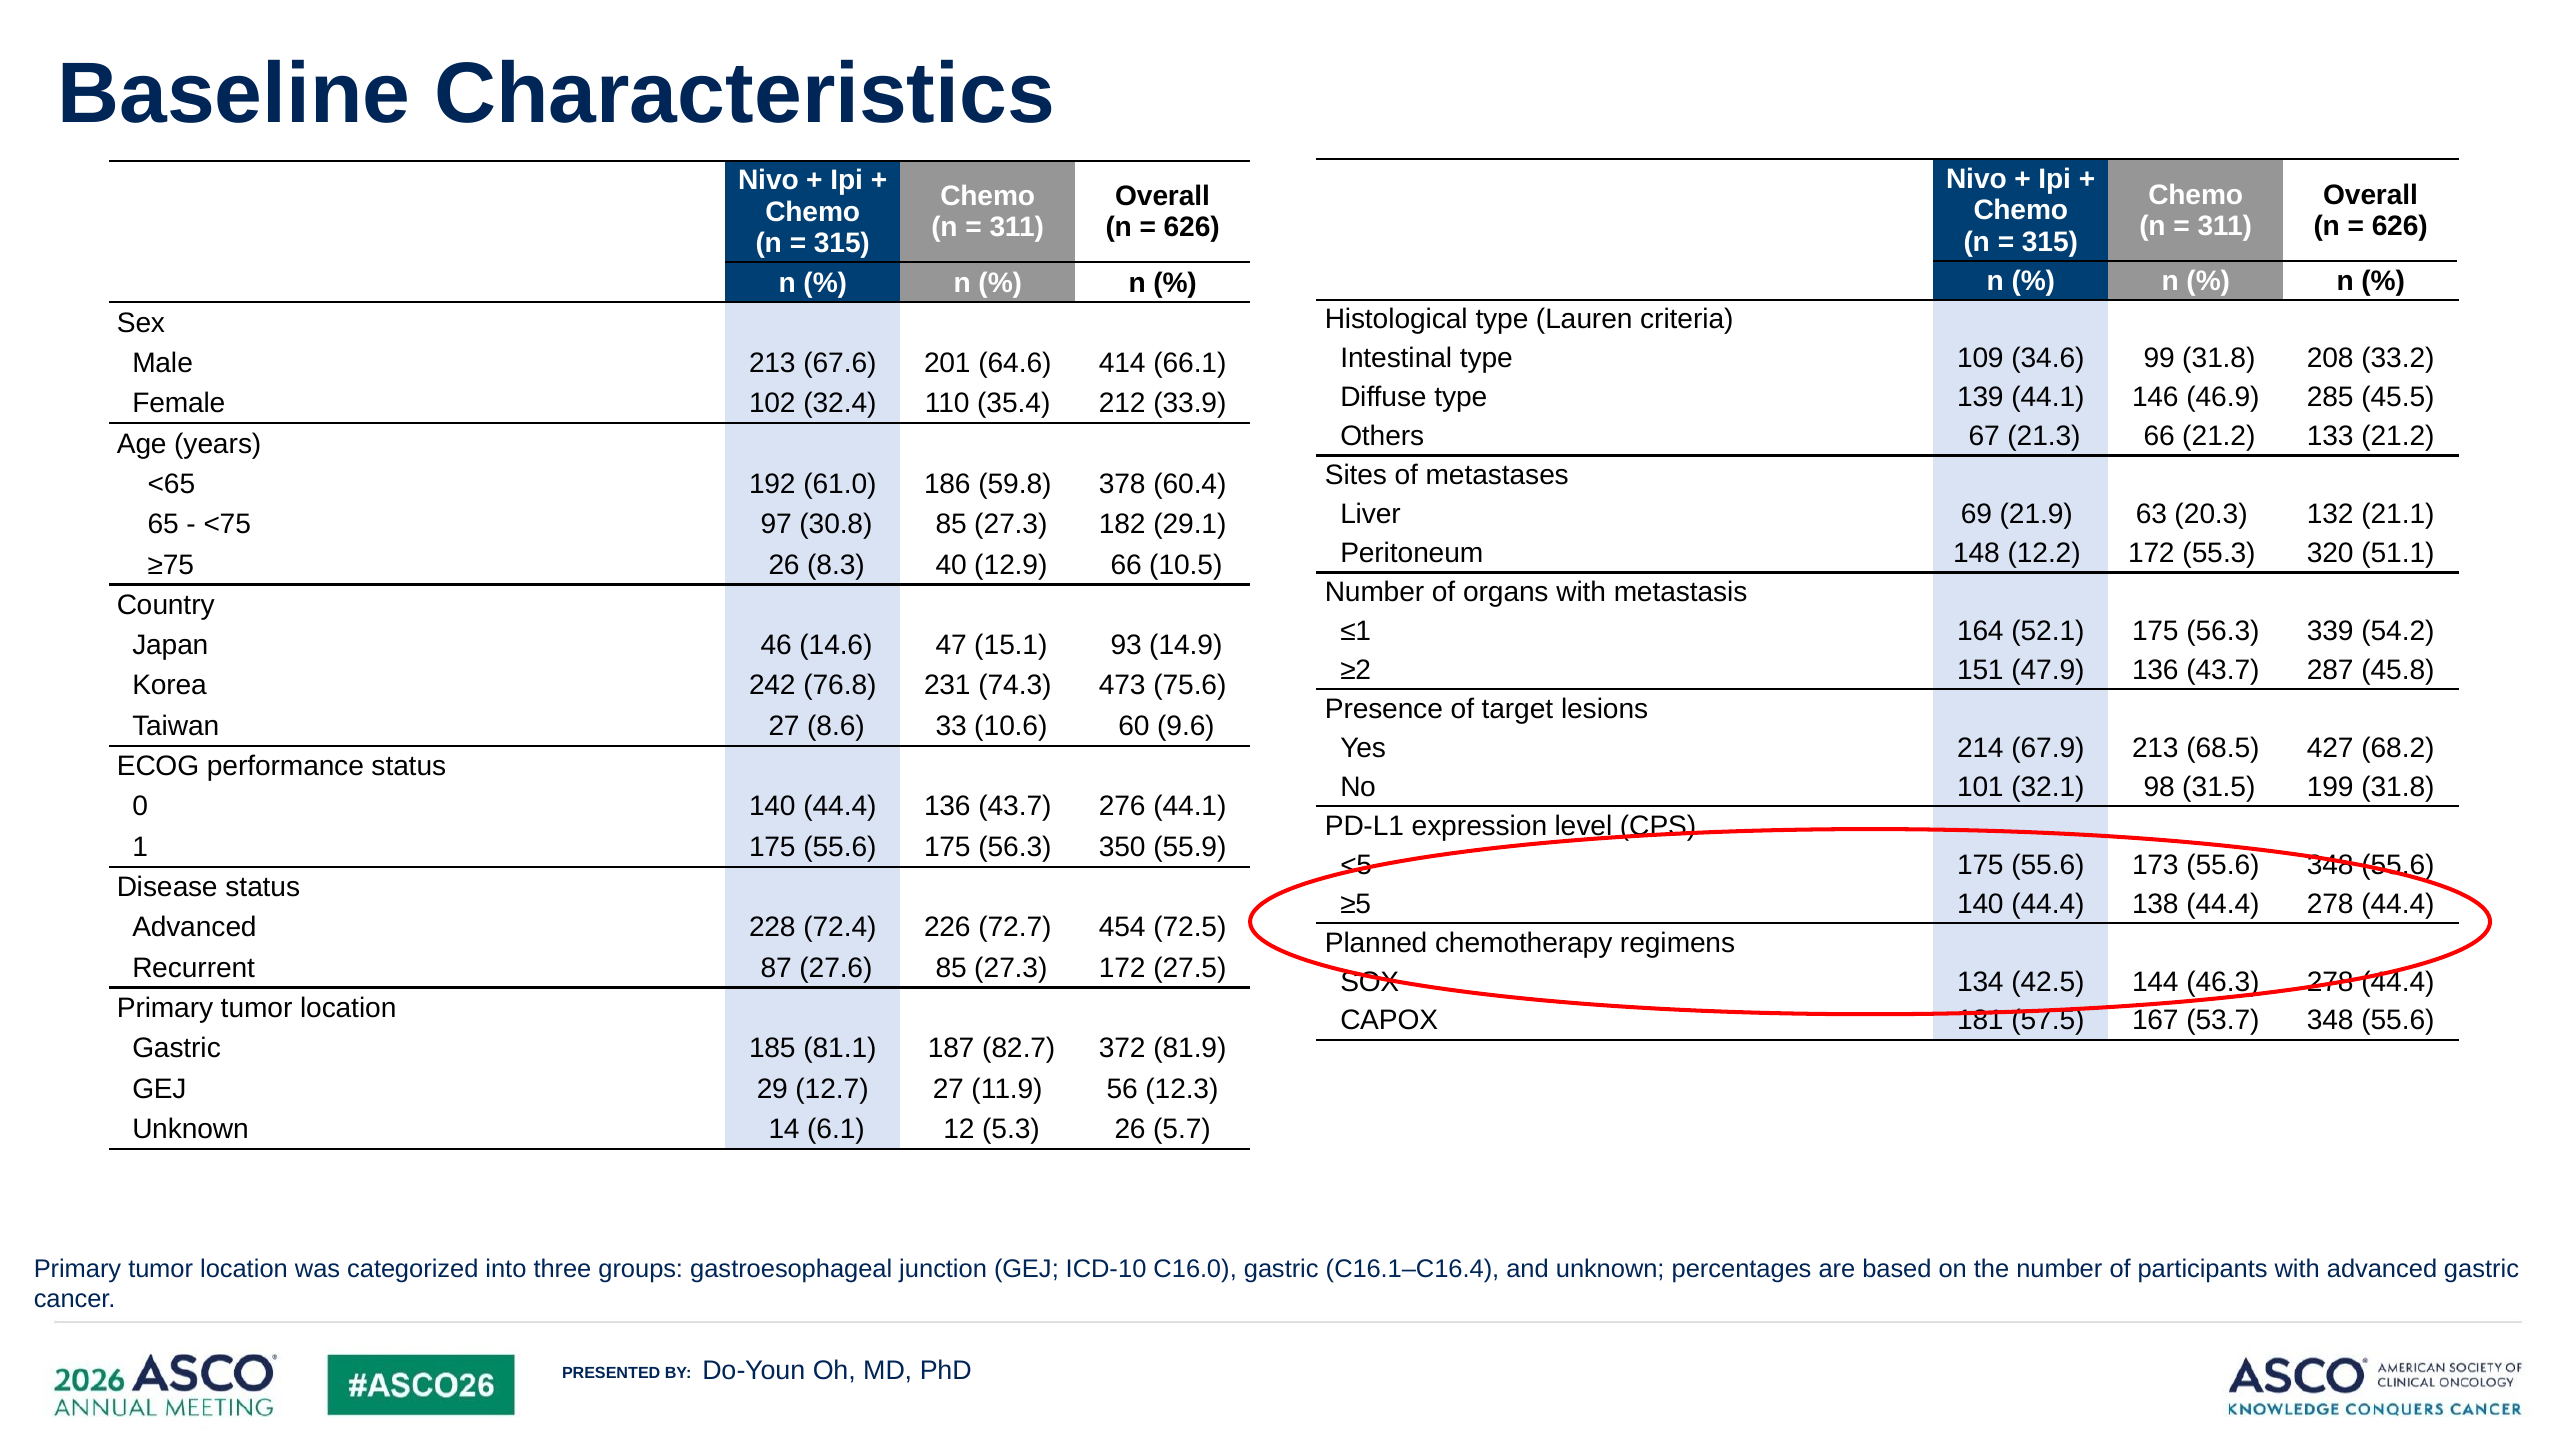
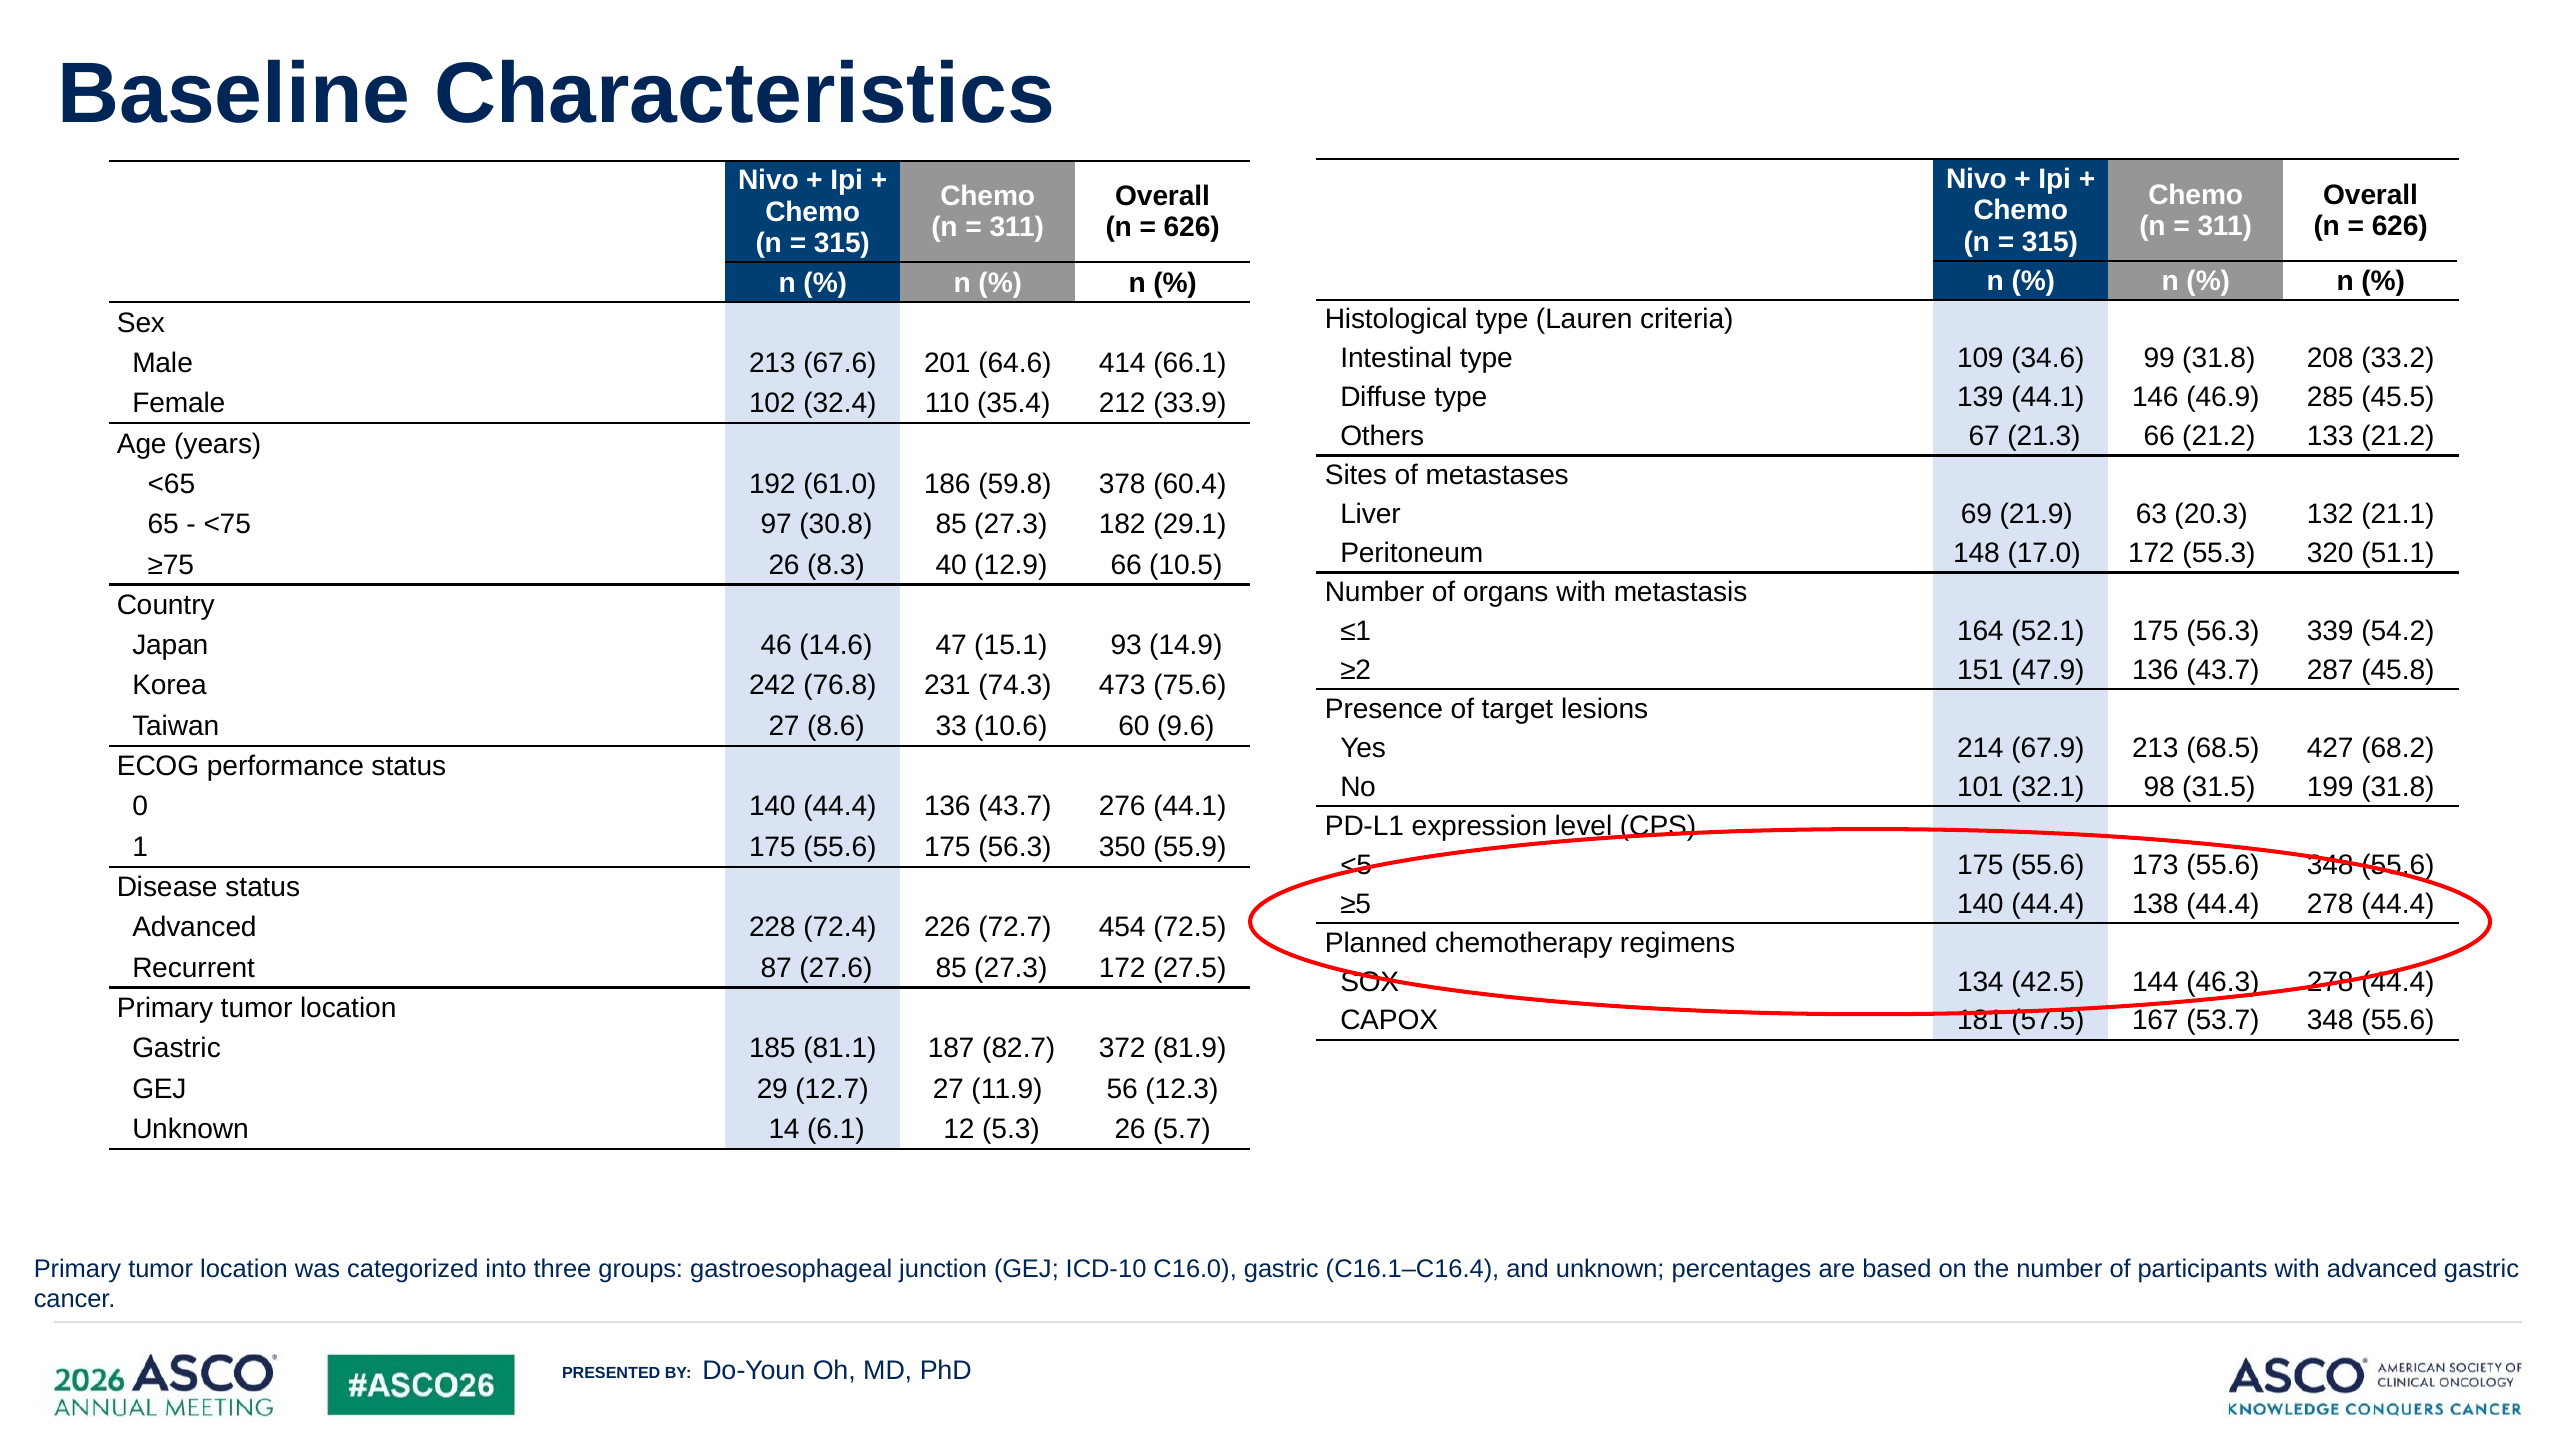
12.2: 12.2 -> 17.0 (2044, 553)
